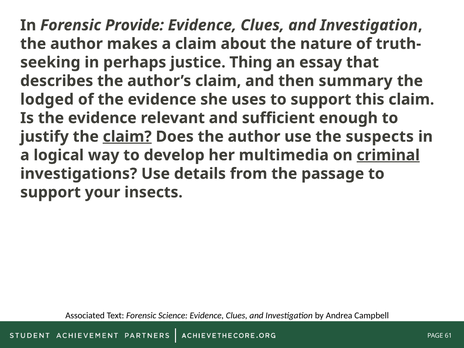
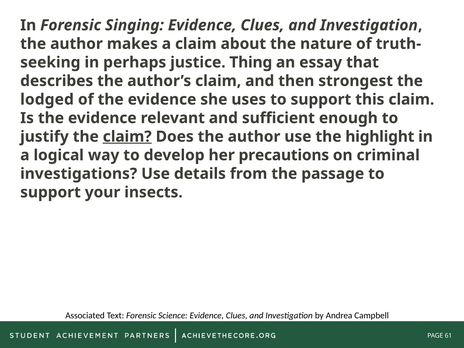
Provide: Provide -> Singing (134, 25)
summary: summary -> strongest (356, 81)
suspects: suspects -> highlight (380, 137)
multimedia: multimedia -> precautions (284, 155)
criminal underline: present -> none (388, 155)
